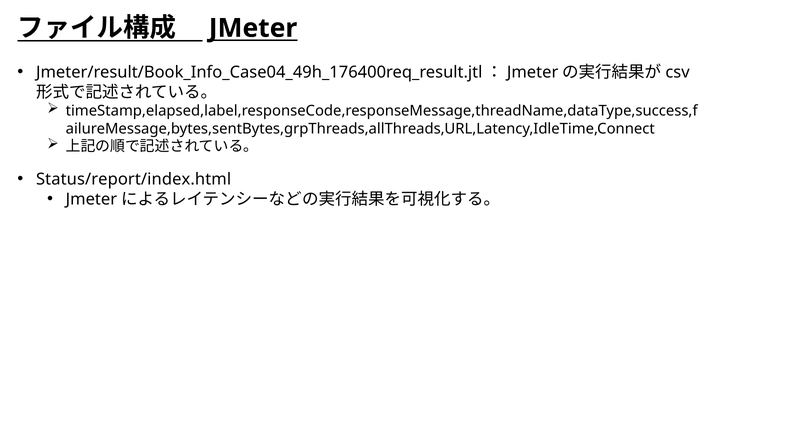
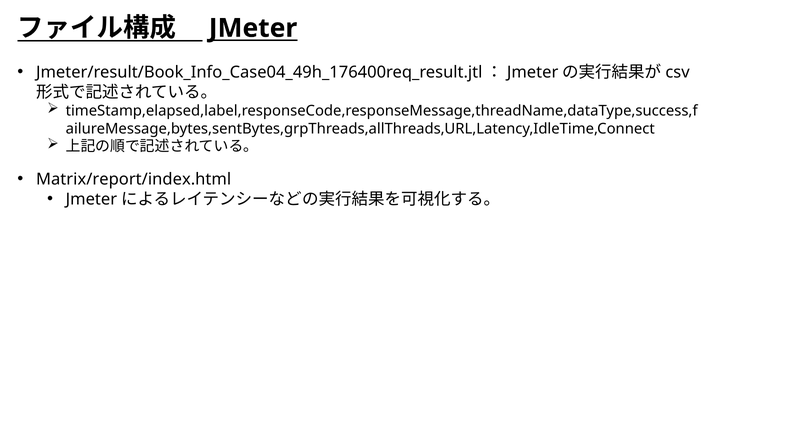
Status/report/index.html: Status/report/index.html -> Matrix/report/index.html (134, 179)
